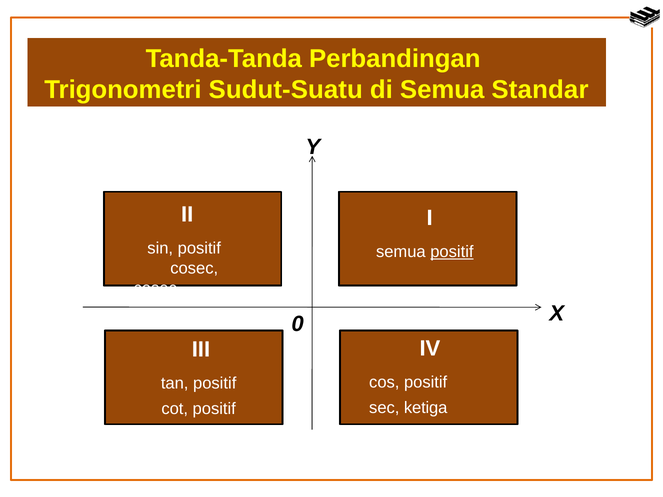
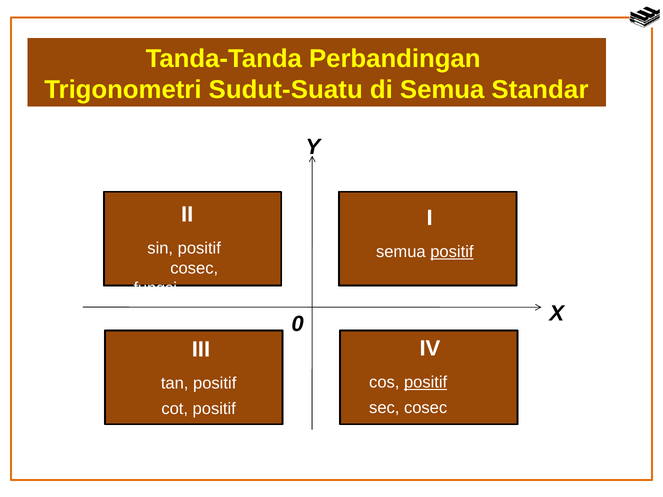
cosec: cosec -> fungsi (155, 288)
positif underline: none -> present (426, 383)
sec ketiga: ketiga -> cosec (426, 408)
